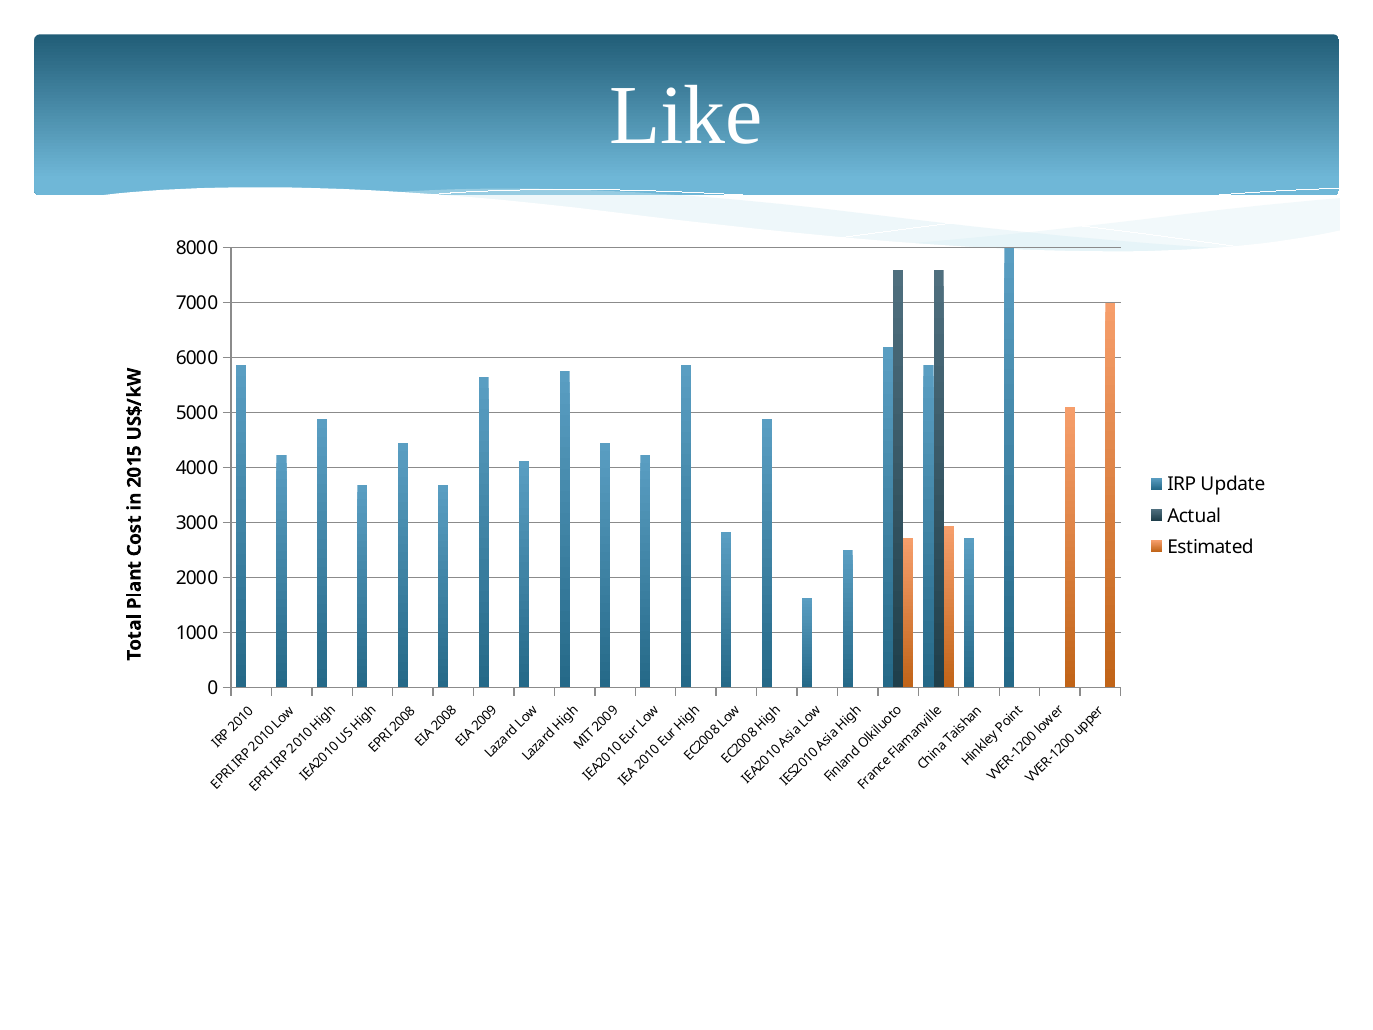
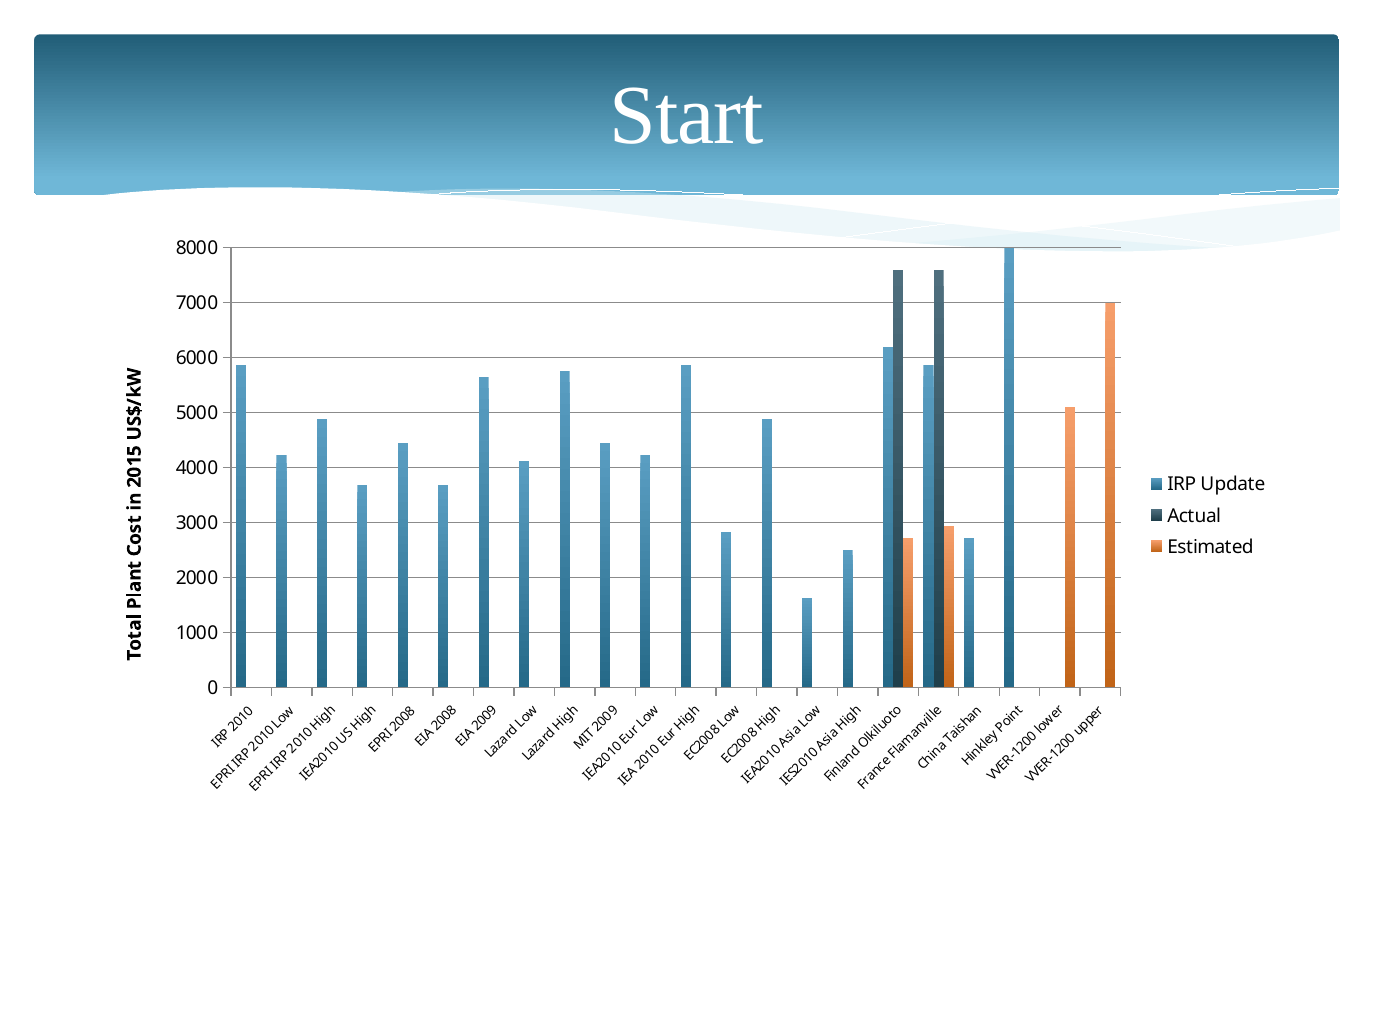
Like: Like -> Start (687, 116)
